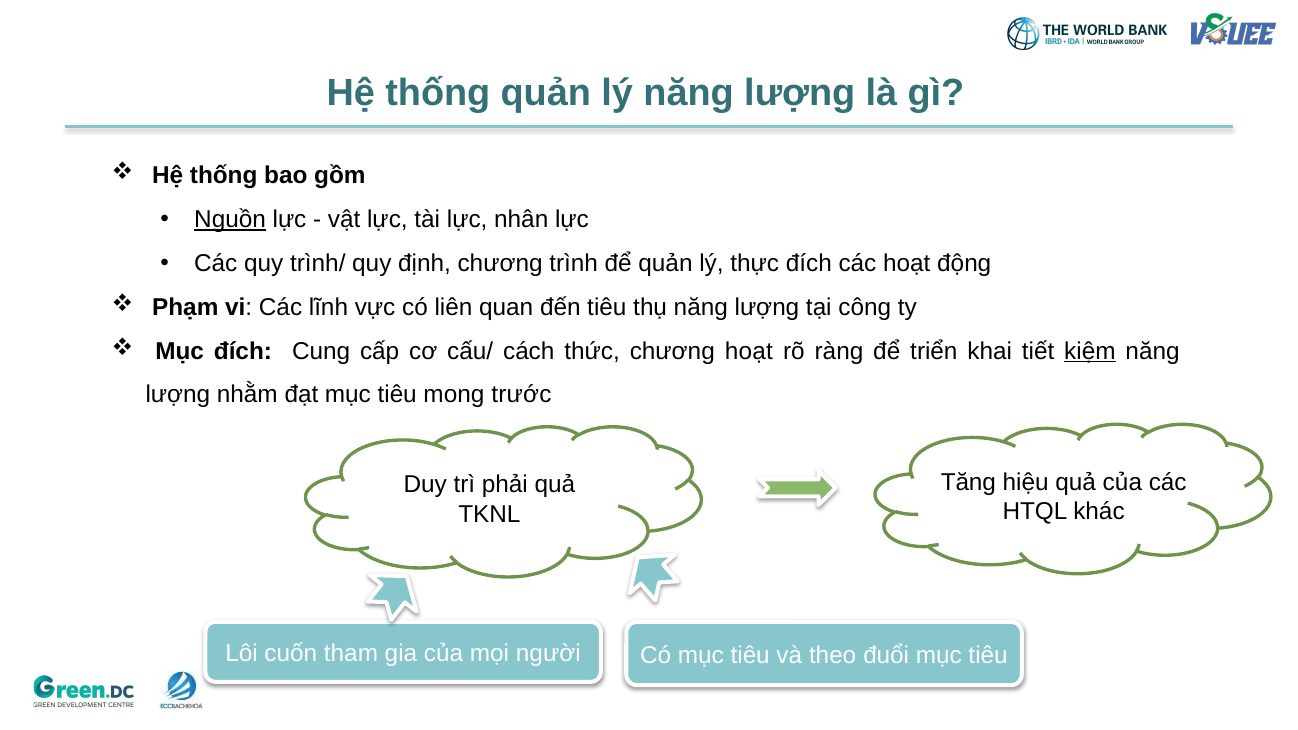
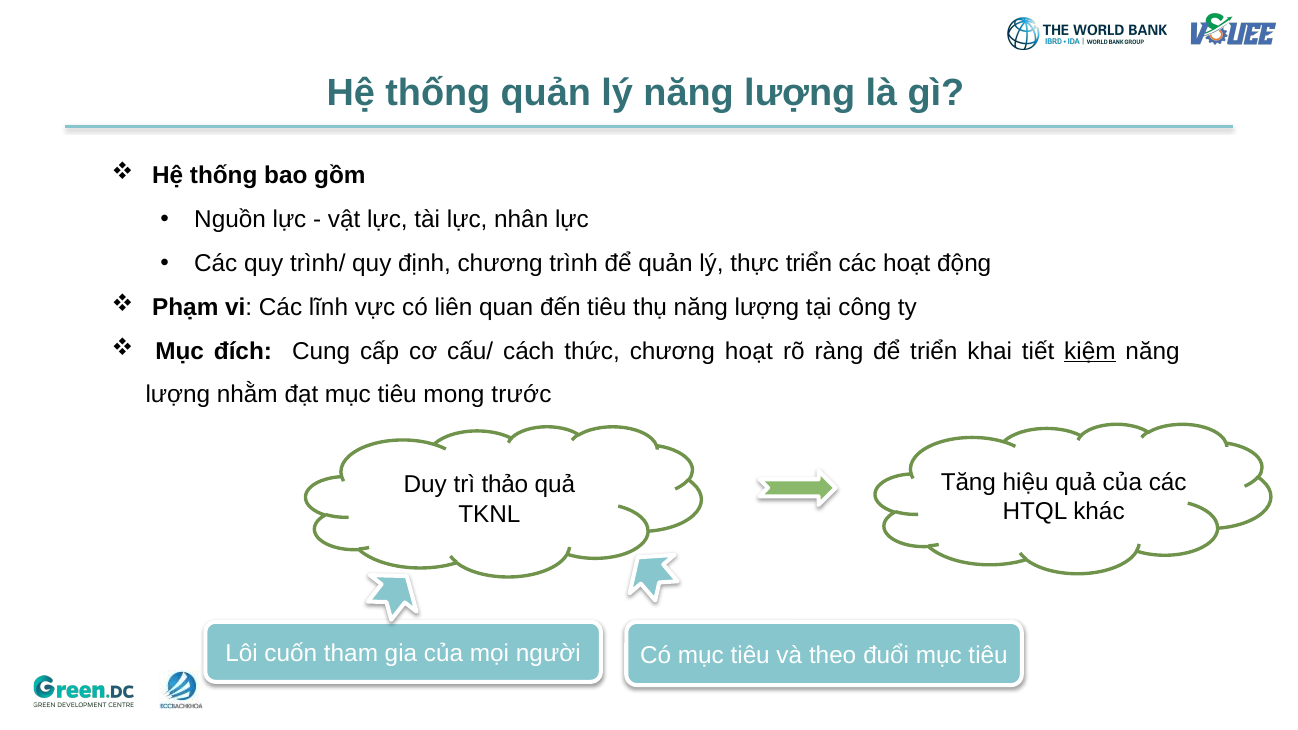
Nguồn underline: present -> none (230, 220)
thực đích: đích -> triển (809, 264)
phải: phải -> thảo (505, 485)
